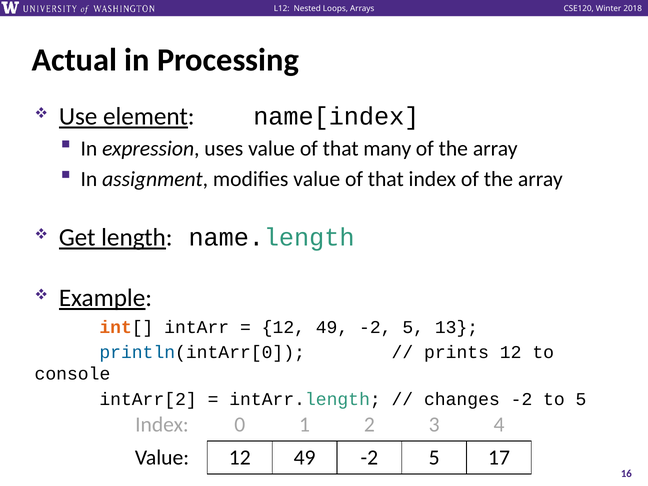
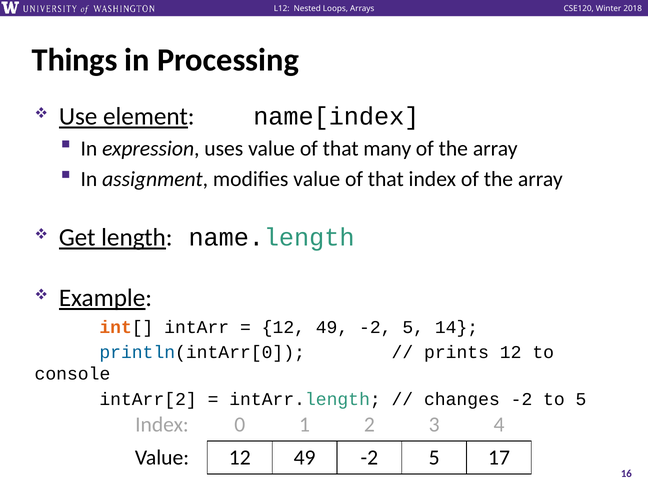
Actual: Actual -> Things (75, 60)
13: 13 -> 14 (457, 327)
